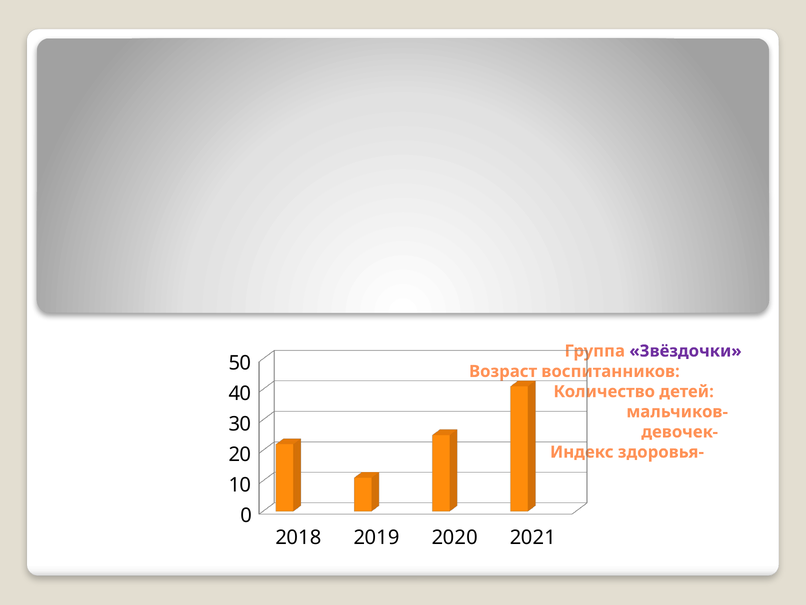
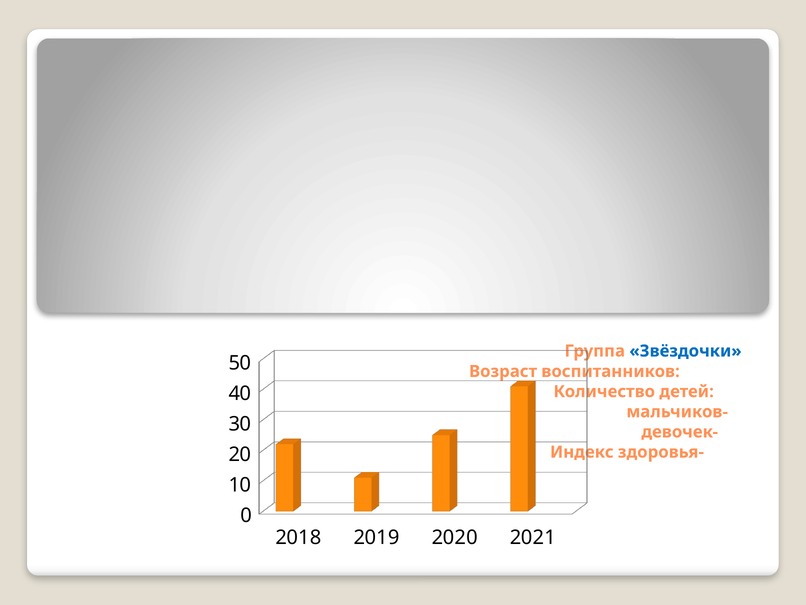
Звёздочки colour: purple -> blue (686, 351)
